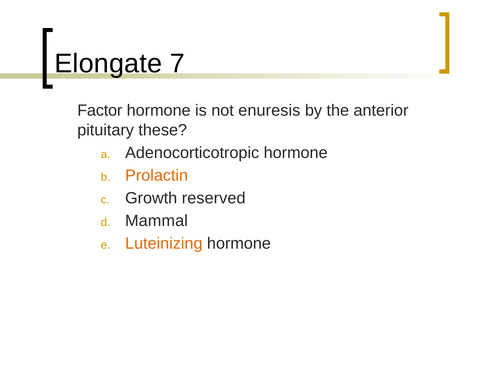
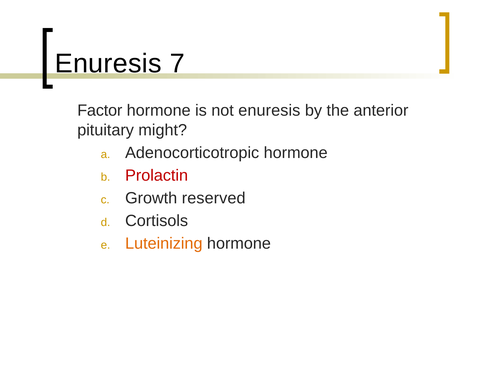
Elongate: Elongate -> Enuresis (108, 63)
these: these -> might (163, 130)
Prolactin colour: orange -> red (157, 175)
Mammal: Mammal -> Cortisols (157, 221)
